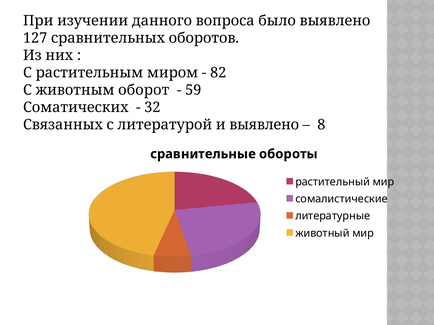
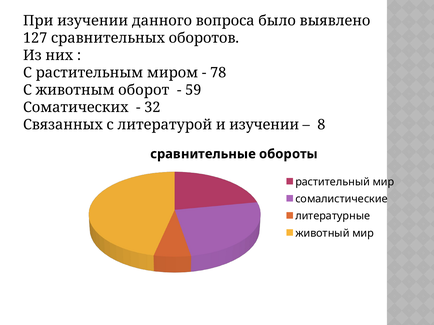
82: 82 -> 78 (218, 73)
и выявлено: выявлено -> изучении (264, 125)
